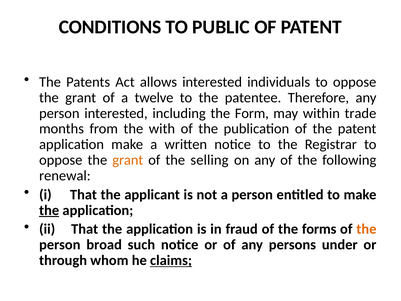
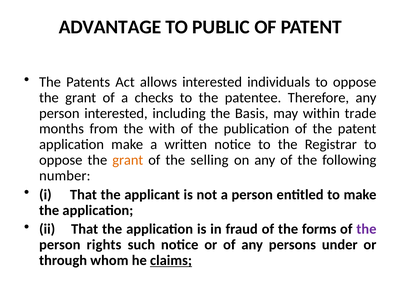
CONDITIONS: CONDITIONS -> ADVANTAGE (110, 27)
twelve: twelve -> checks (154, 98)
Form: Form -> Basis (252, 113)
renewal: renewal -> number (65, 176)
the underline: present -> none (49, 210)
the colour: orange -> purple (366, 229)
broad: broad -> rights (104, 245)
